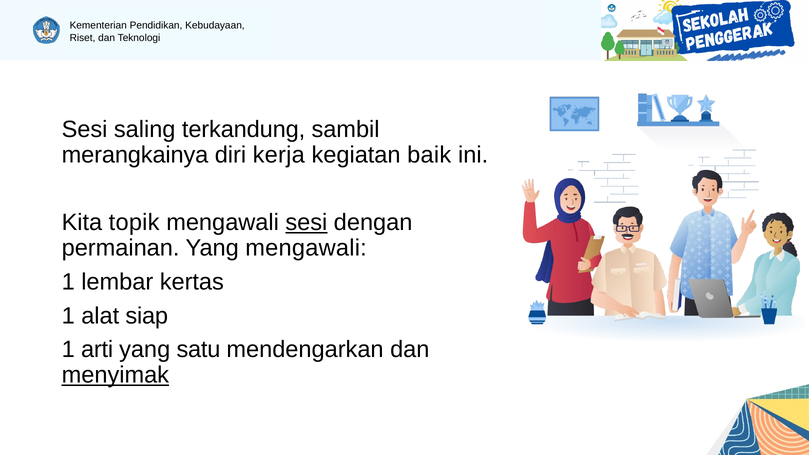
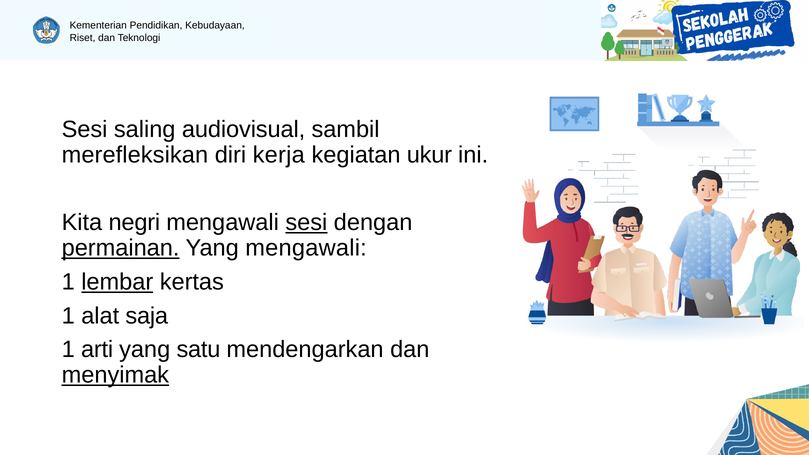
terkandung: terkandung -> audiovisual (244, 129)
merangkainya: merangkainya -> merefleksikan (135, 155)
baik: baik -> ukur (429, 155)
topik: topik -> negri (134, 223)
permainan underline: none -> present (121, 248)
lembar underline: none -> present (117, 282)
siap: siap -> saja (147, 316)
